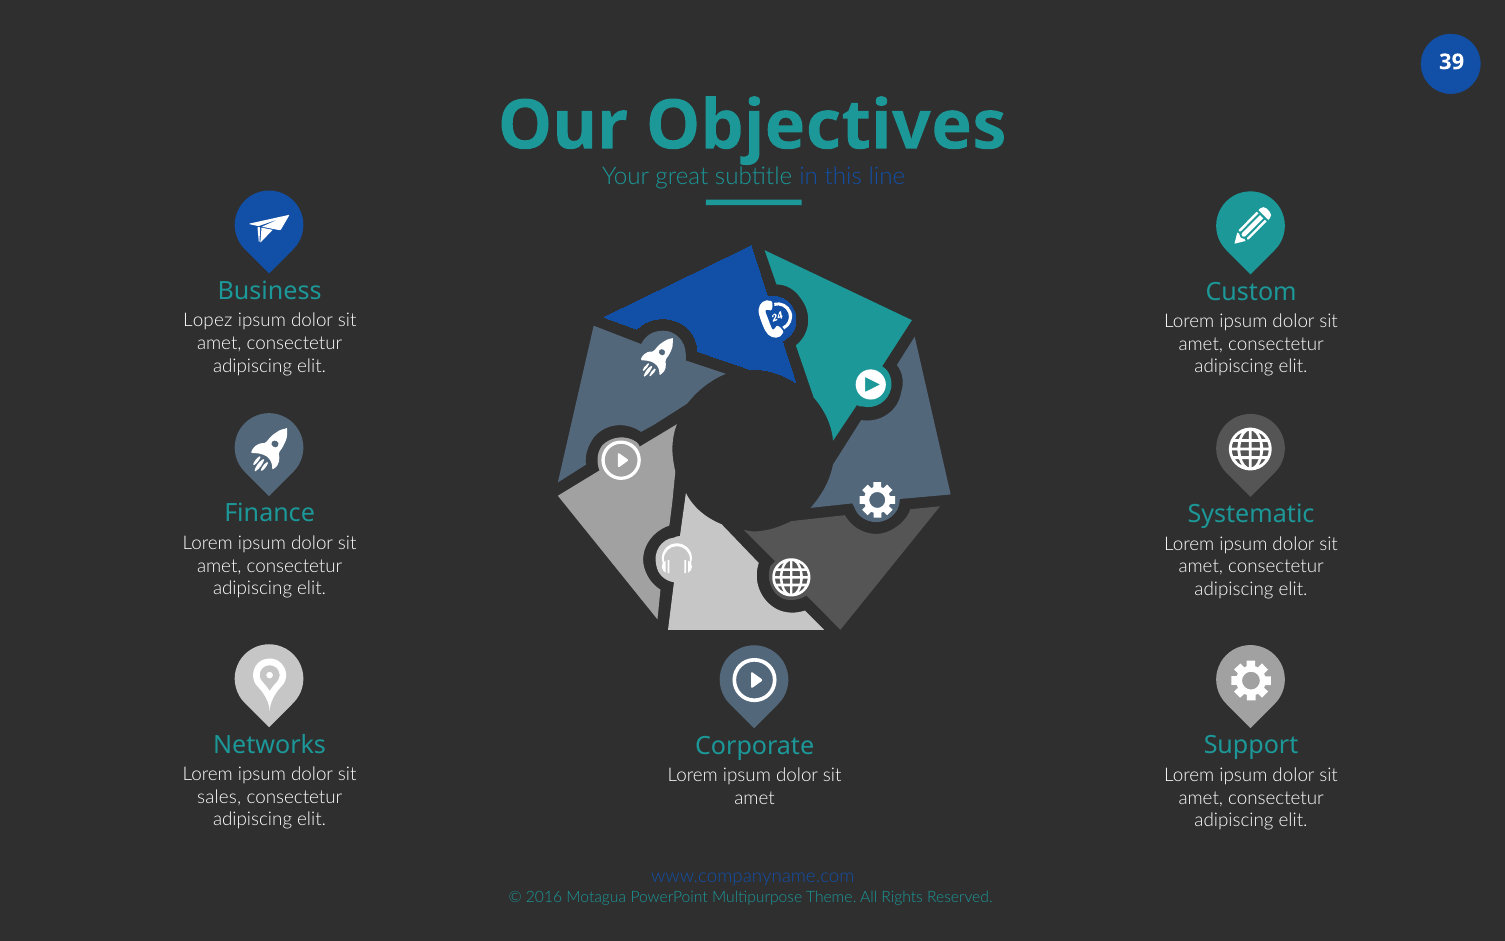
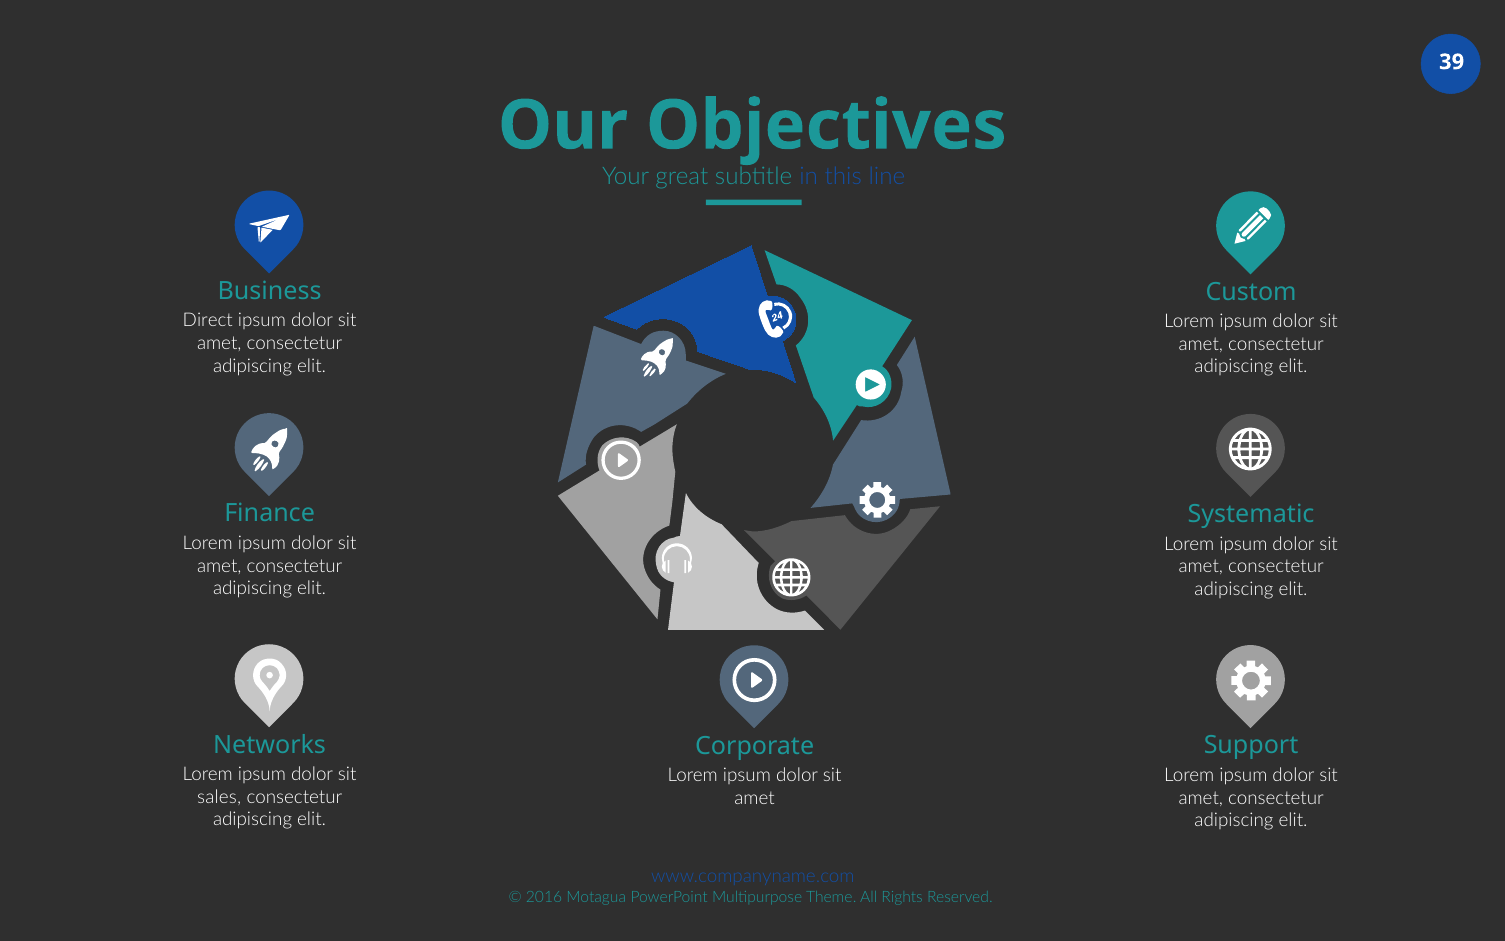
Lopez: Lopez -> Direct (208, 321)
